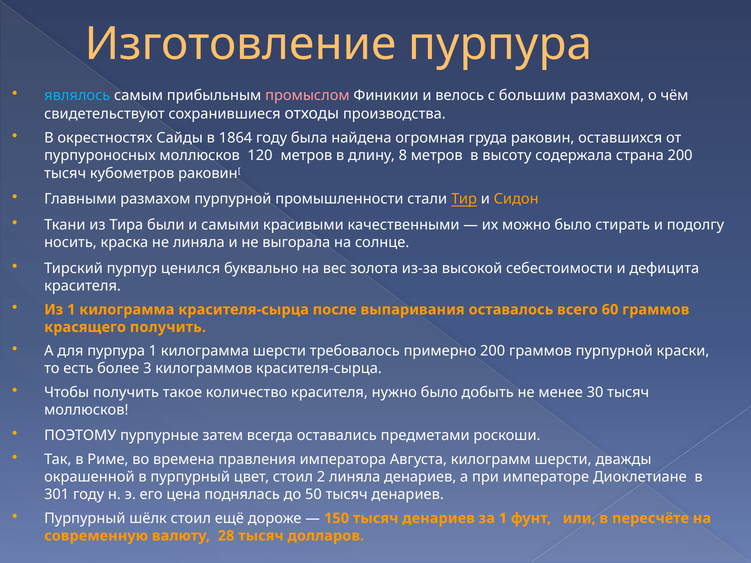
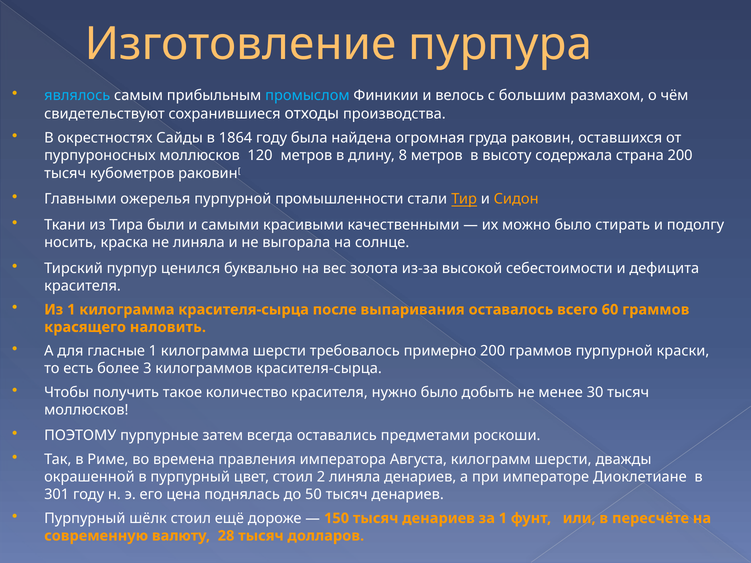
промыслом colour: pink -> light blue (307, 96)
Главными размахом: размахом -> ожерелья (155, 199)
красящего получить: получить -> наловить (168, 327)
для пурпура: пурпура -> гласные (116, 351)
